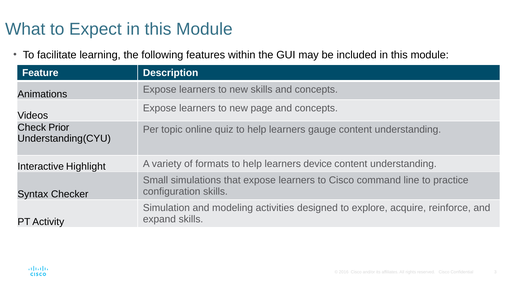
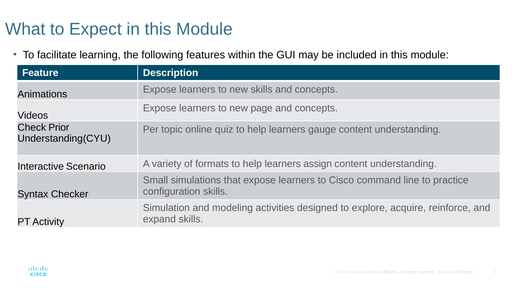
Highlight: Highlight -> Scenario (86, 167)
device: device -> assign (318, 164)
